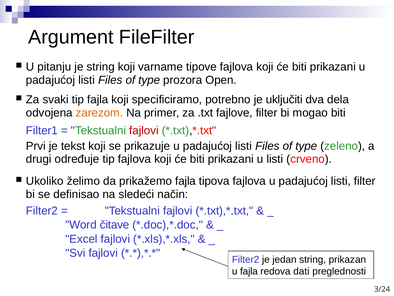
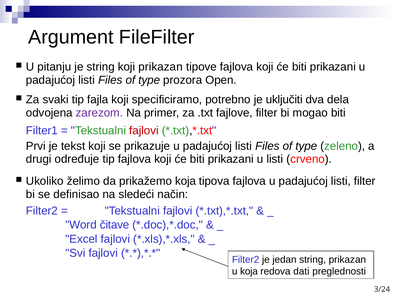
koji varname: varname -> prikazan (161, 67)
zarezom colour: orange -> purple (99, 113)
prikažemo fajla: fajla -> koja (186, 181)
u fajla: fajla -> koja (249, 271)
